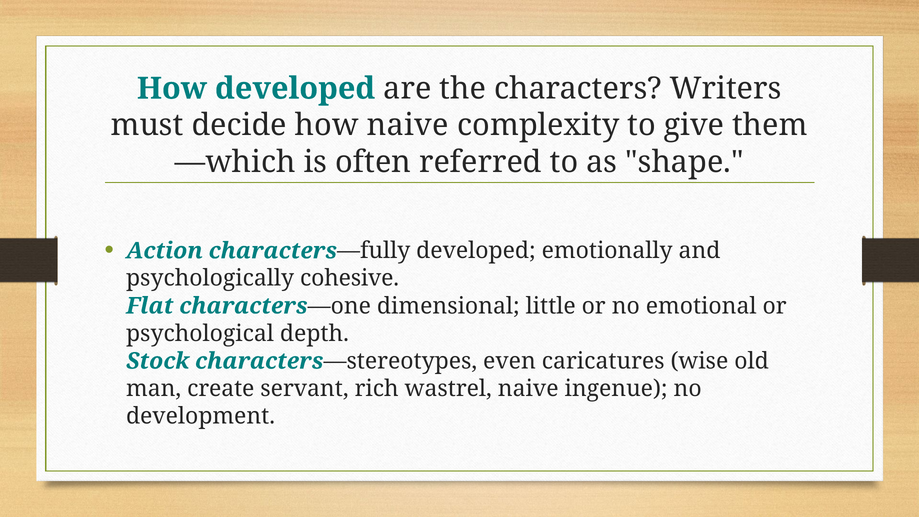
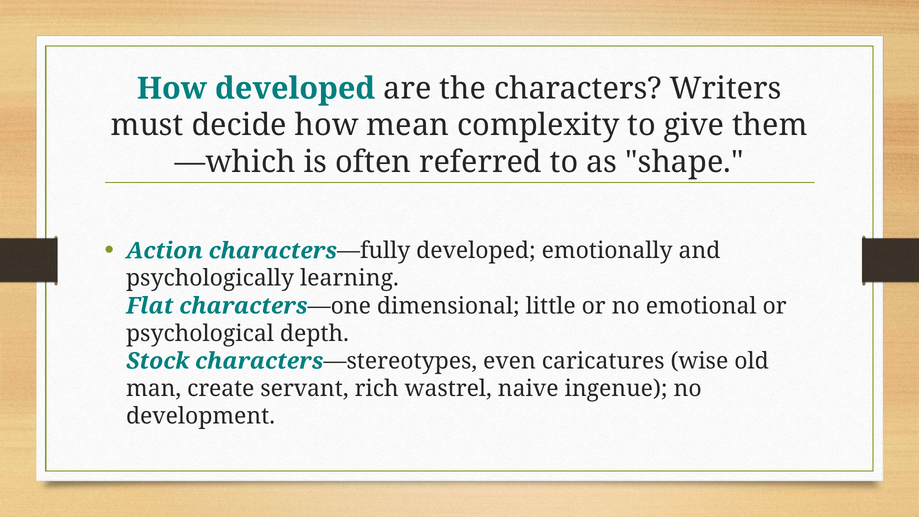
how naive: naive -> mean (408, 125)
cohesive: cohesive -> learning (349, 278)
